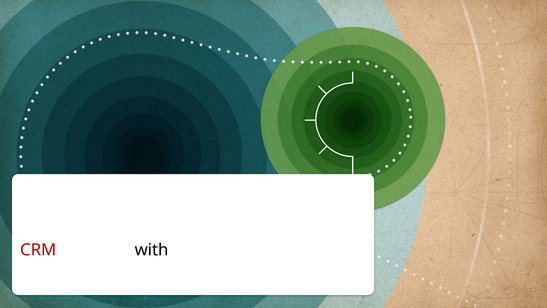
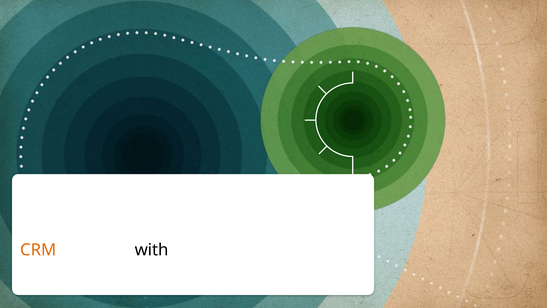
CRM colour: red -> orange (38, 250)
